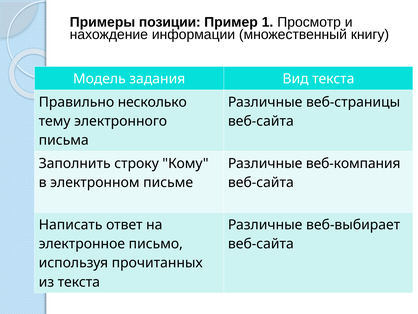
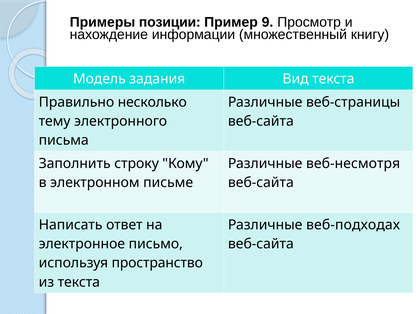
1: 1 -> 9 (267, 22)
веб-компания: веб-компания -> веб-несмотря (353, 163)
веб-выбирает: веб-выбирает -> веб-подходах (353, 225)
прочитанных: прочитанных -> пространство (157, 263)
